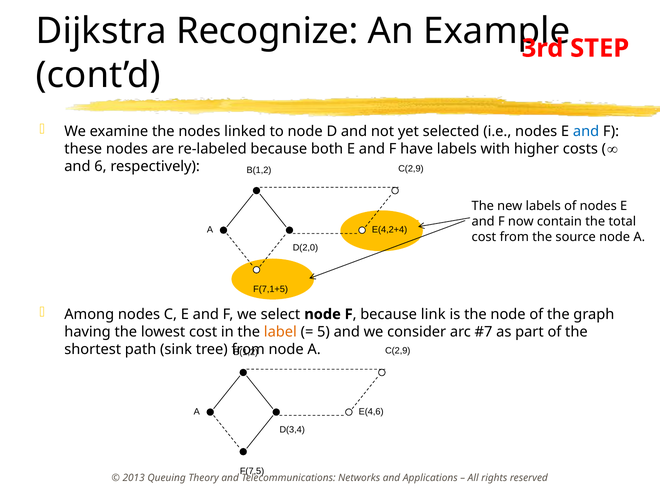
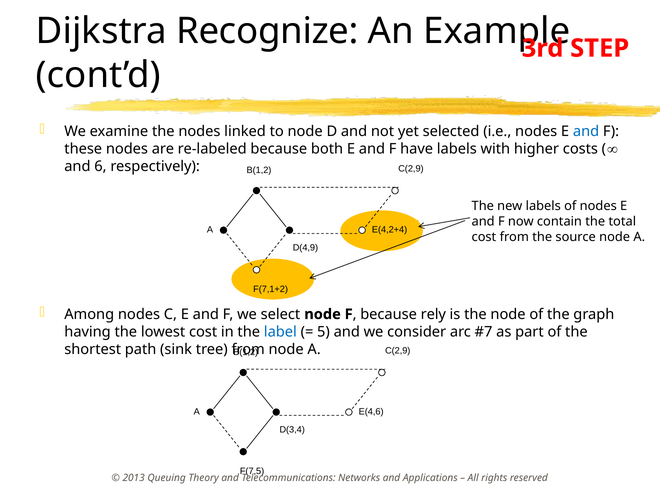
D(2,0: D(2,0 -> D(4,9 (305, 248)
F(7,1+5: F(7,1+5 -> F(7,1+2 (271, 289)
link: link -> rely (433, 314)
label colour: orange -> blue (280, 332)
